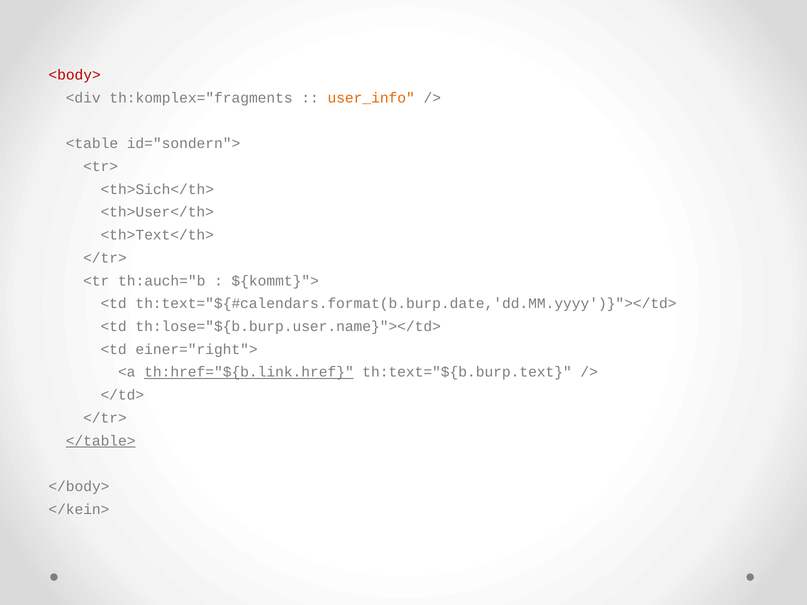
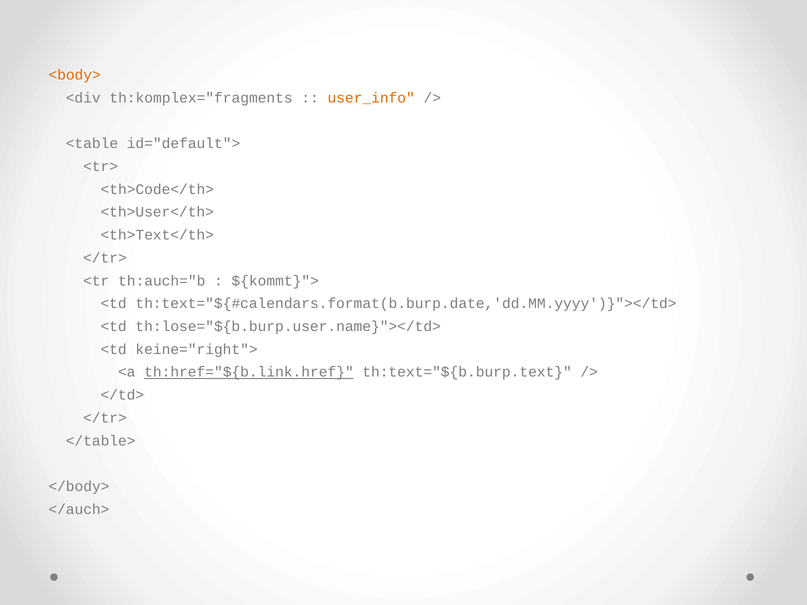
<body> colour: red -> orange (75, 75)
id="sondern">: id="sondern"> -> id="default"> (184, 144)
<th>Sich</th>: <th>Sich</th> -> <th>Code</th> (157, 189)
einer="right">: einer="right"> -> keine="right"> (197, 349)
</table> underline: present -> none (101, 441)
</kein>: </kein> -> </auch> (79, 510)
